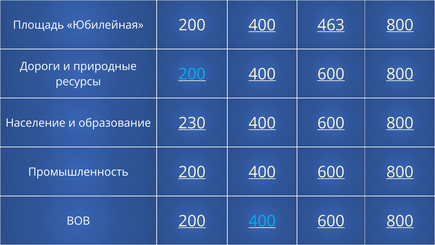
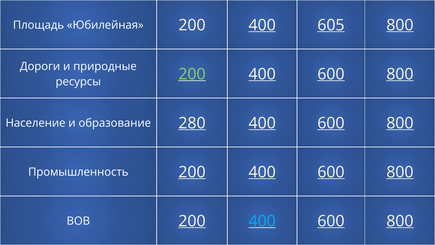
463: 463 -> 605 (331, 25)
200 colour: light blue -> light green (192, 74)
230: 230 -> 280 (192, 123)
